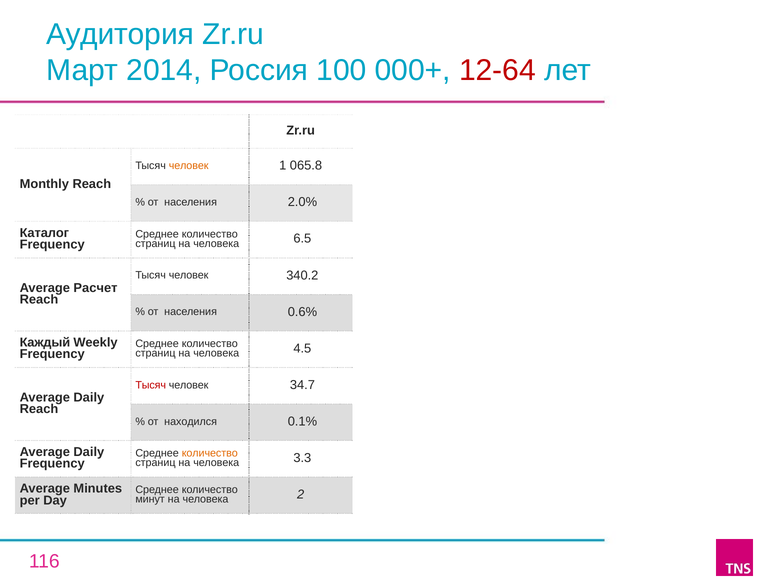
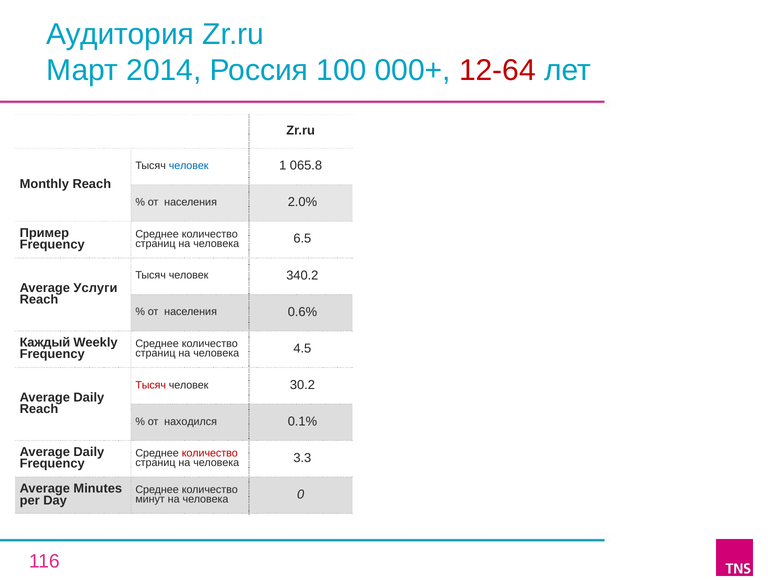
человек colour: orange -> blue (189, 166)
Каталог: Каталог -> Пример (44, 233)
Расчет: Расчет -> Услуги (95, 288)
34.7: 34.7 -> 30.2 (302, 385)
количество colour: orange -> red (210, 453)
2: 2 -> 0 (301, 494)
